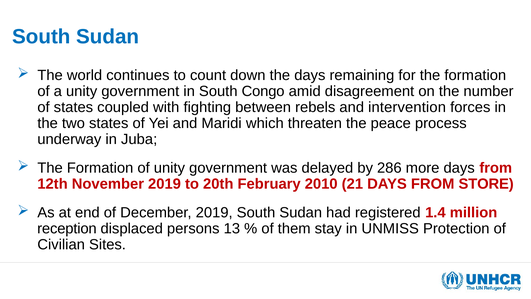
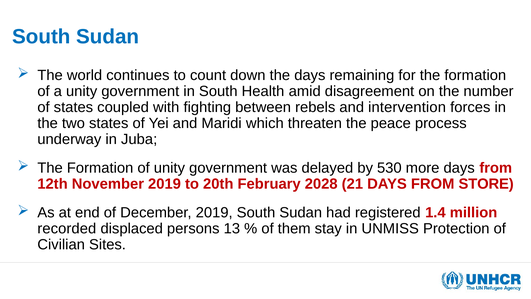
Congo: Congo -> Health (263, 91)
286: 286 -> 530 (389, 168)
2010: 2010 -> 2028 (321, 184)
reception: reception -> recorded (67, 228)
